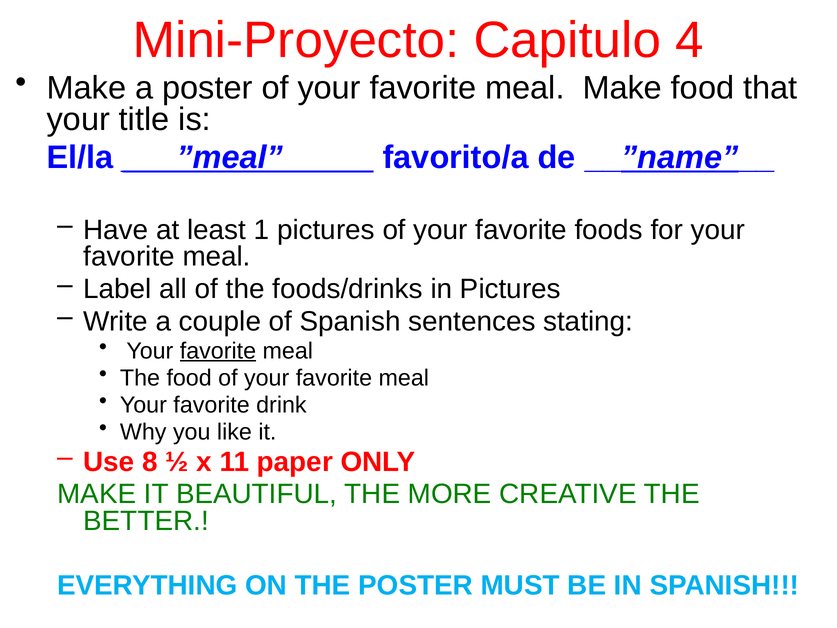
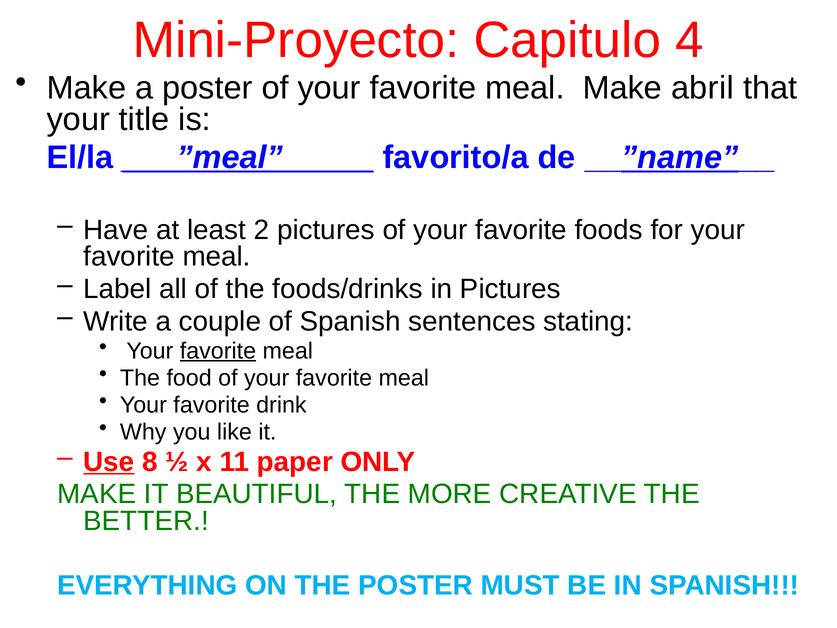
Make food: food -> abril (702, 88)
1: 1 -> 2 (262, 230)
Use underline: none -> present (109, 462)
